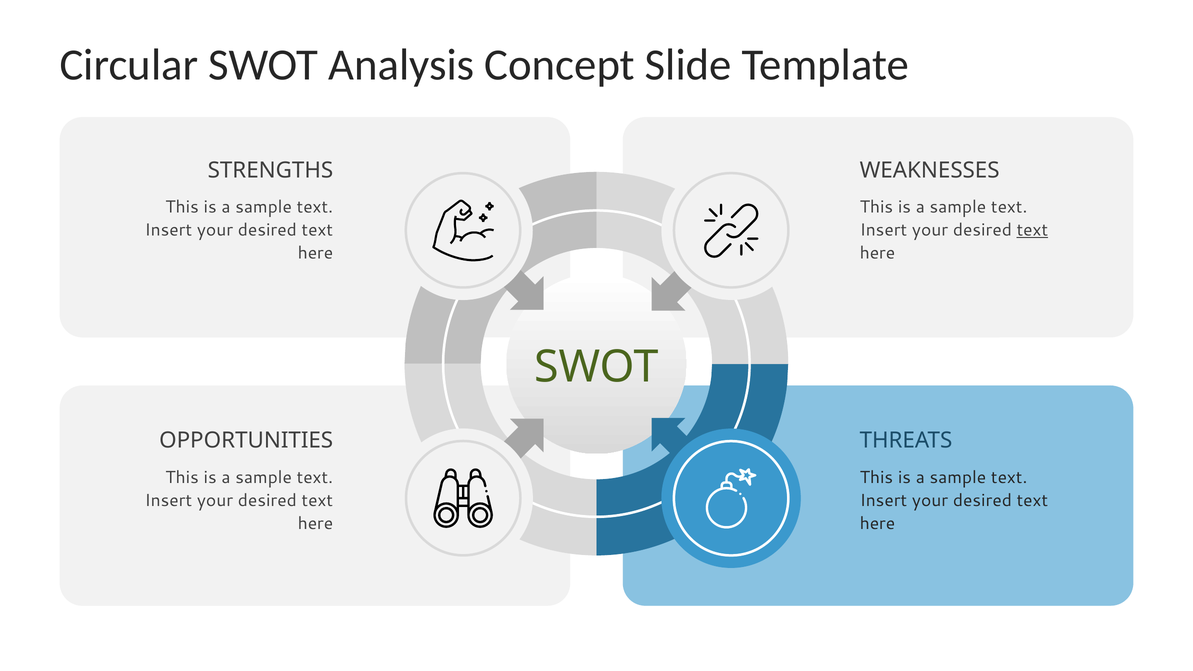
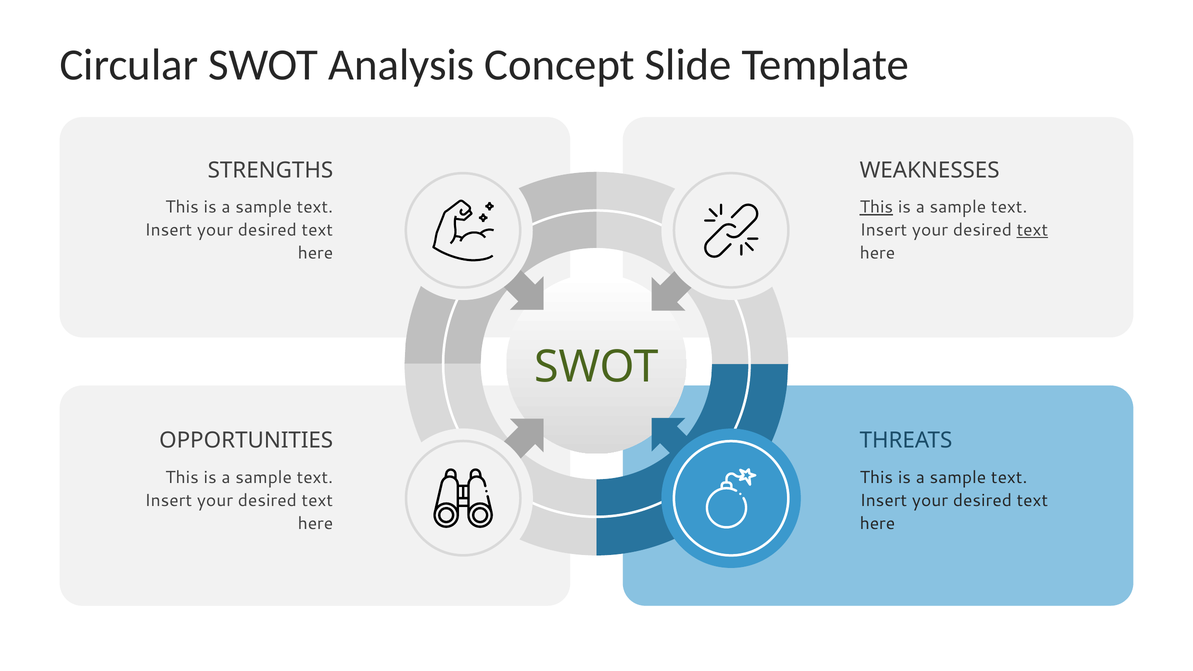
This underline: none -> present (876, 207)
